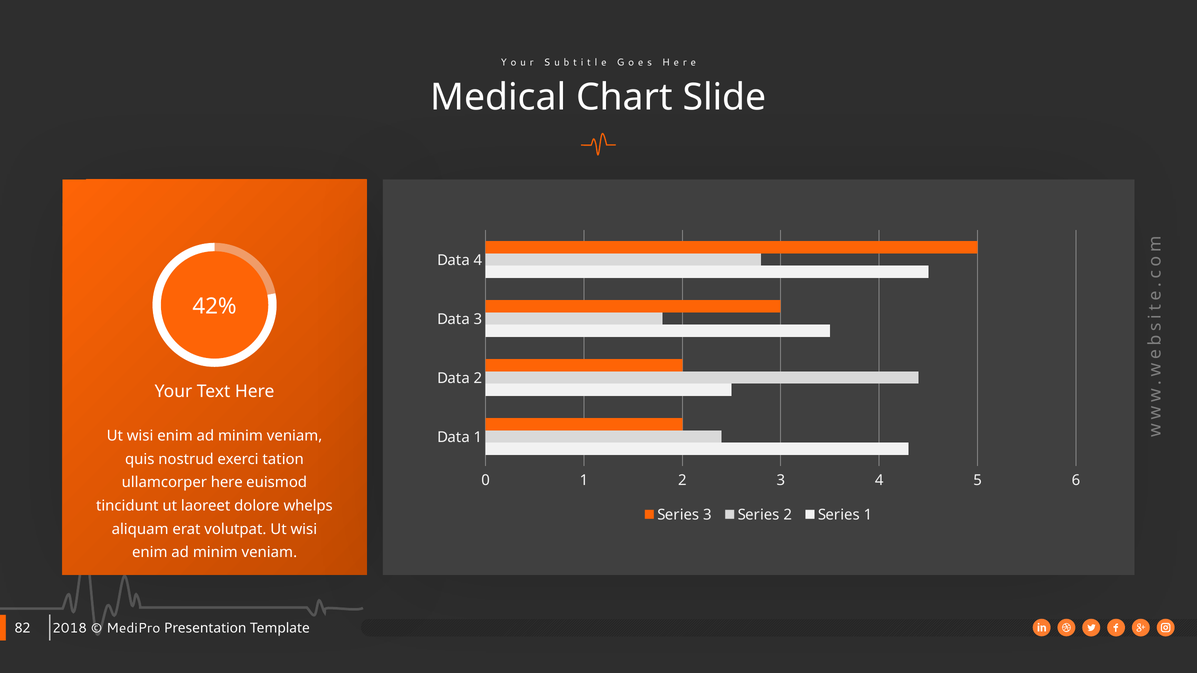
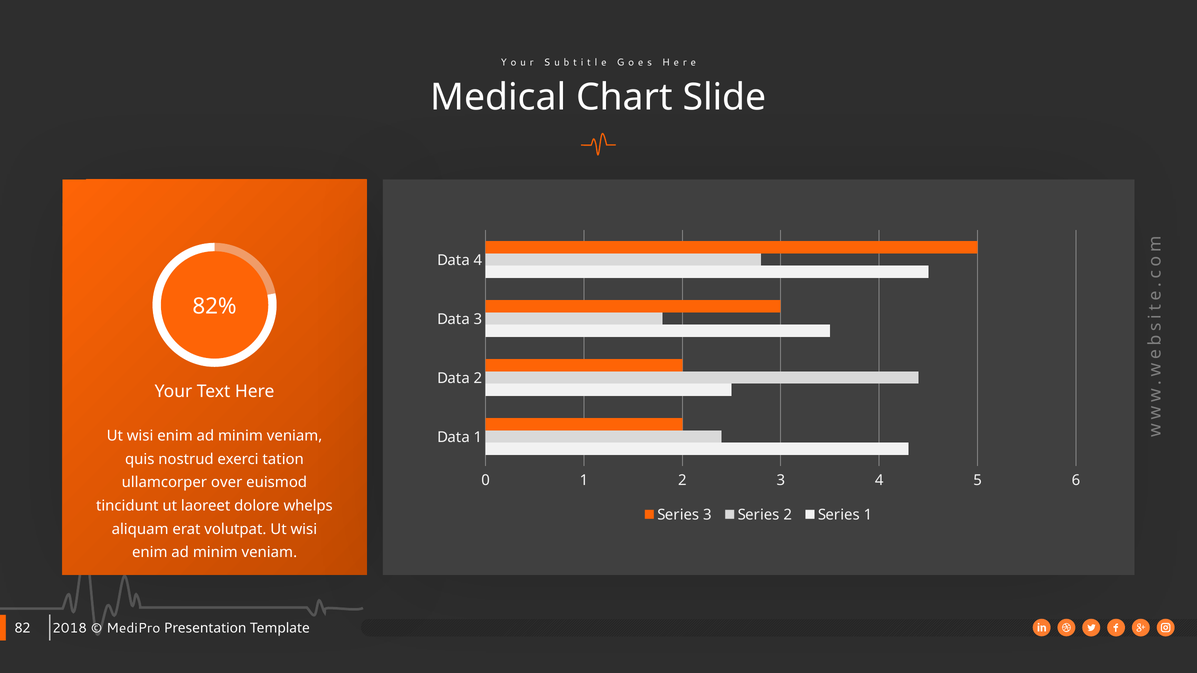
42%: 42% -> 82% (215, 307)
ullamcorper here: here -> over (227, 483)
